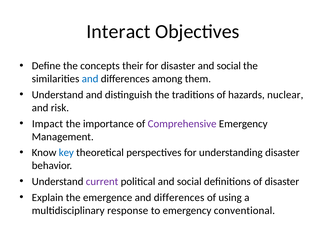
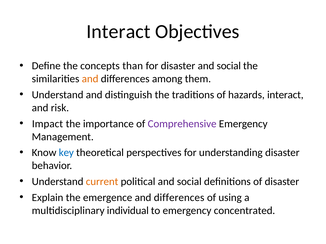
their: their -> than (133, 66)
and colour: blue -> orange (90, 79)
hazards nuclear: nuclear -> interact (285, 95)
current colour: purple -> orange (102, 182)
response: response -> individual (128, 211)
conventional: conventional -> concentrated (245, 211)
